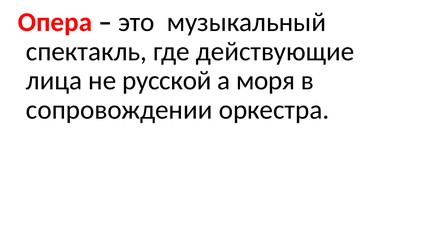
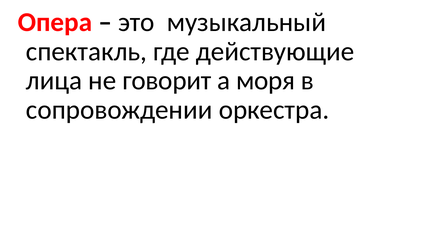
русской: русской -> говорит (167, 81)
